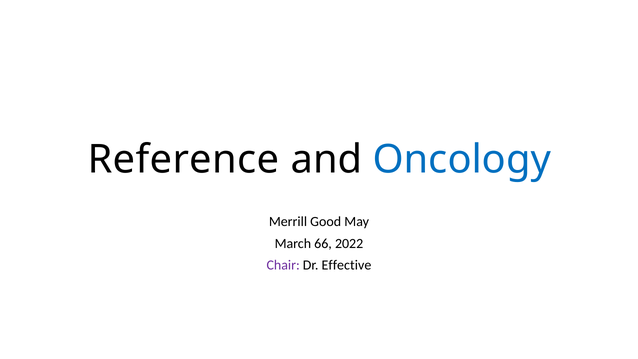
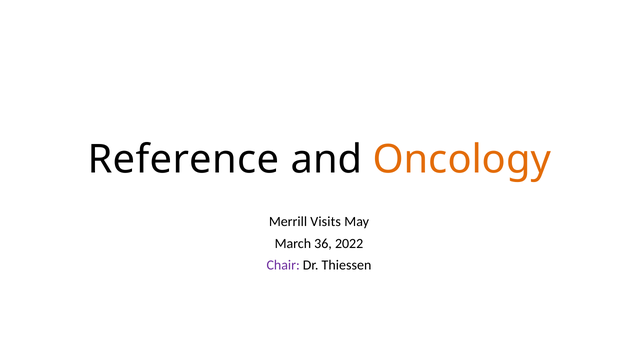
Oncology colour: blue -> orange (462, 159)
Good: Good -> Visits (326, 222)
66: 66 -> 36 (323, 243)
Effective: Effective -> Thiessen (346, 265)
